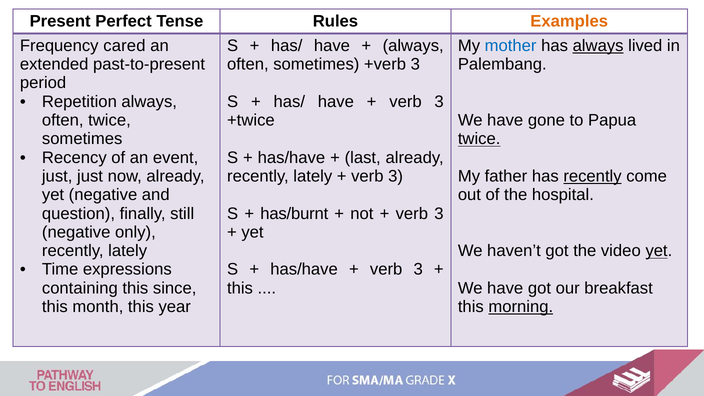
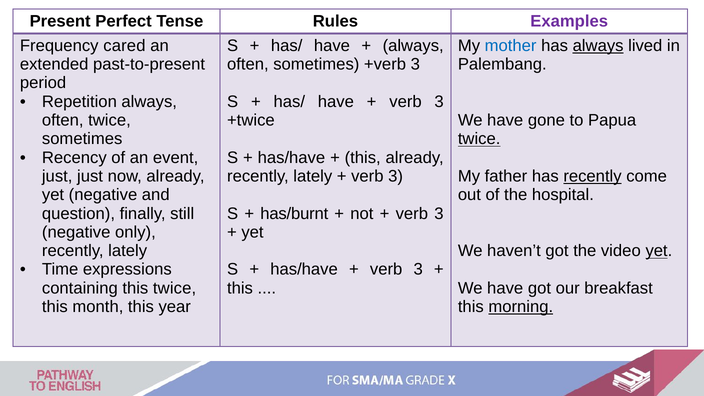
Examples colour: orange -> purple (569, 21)
last: last -> this (363, 158)
this since: since -> twice (175, 288)
